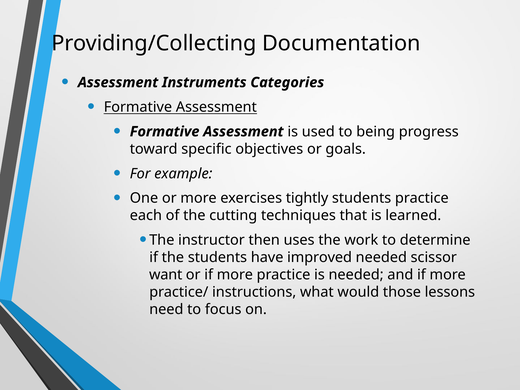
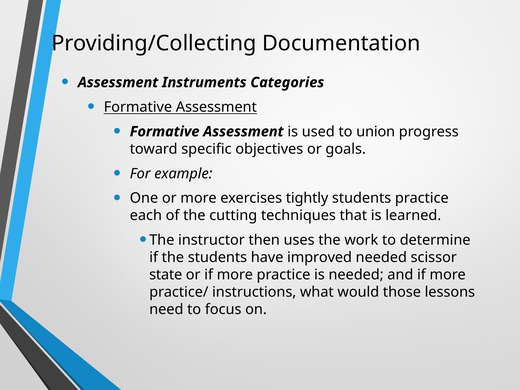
being: being -> union (376, 132)
want: want -> state (166, 275)
